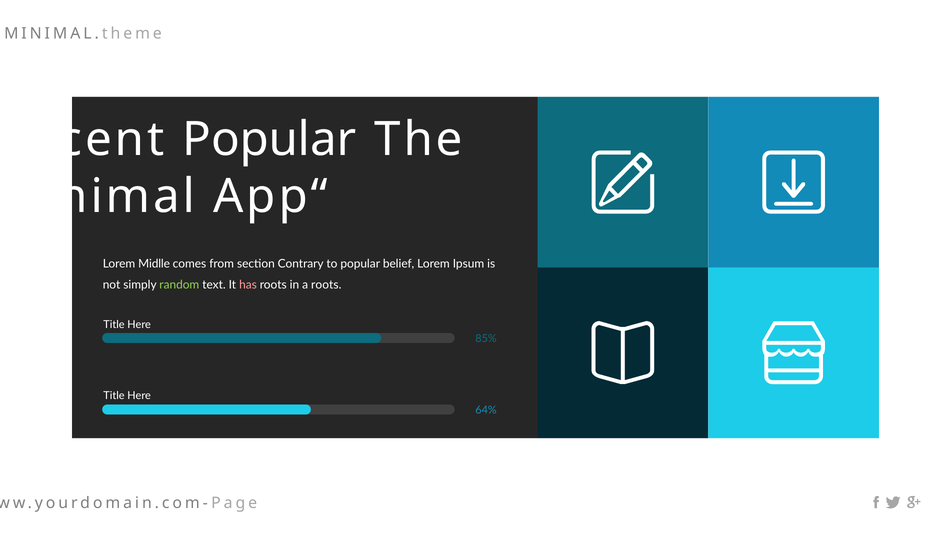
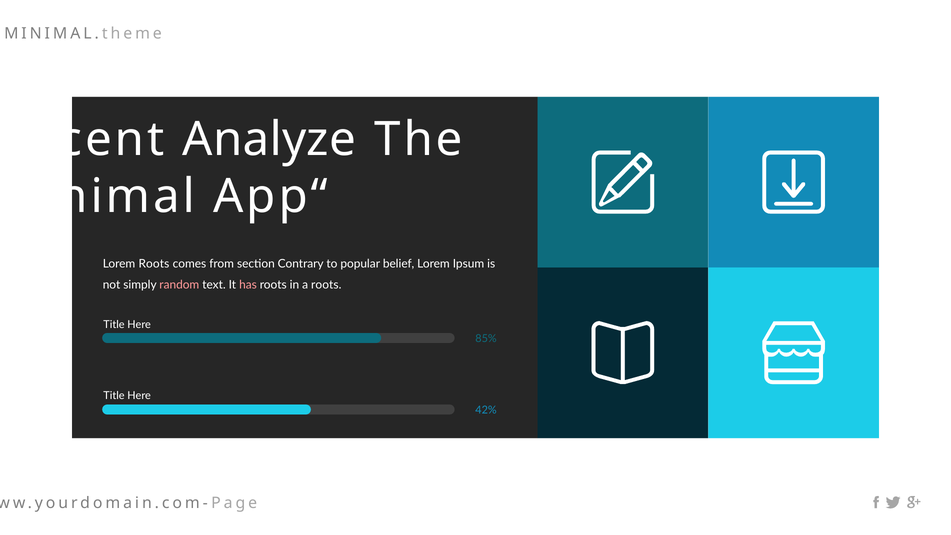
Popular: Popular -> Analyze (269, 140)
Lorem Midlle: Midlle -> Roots (154, 264)
random colour: light green -> pink (179, 285)
64%: 64% -> 42% (486, 410)
